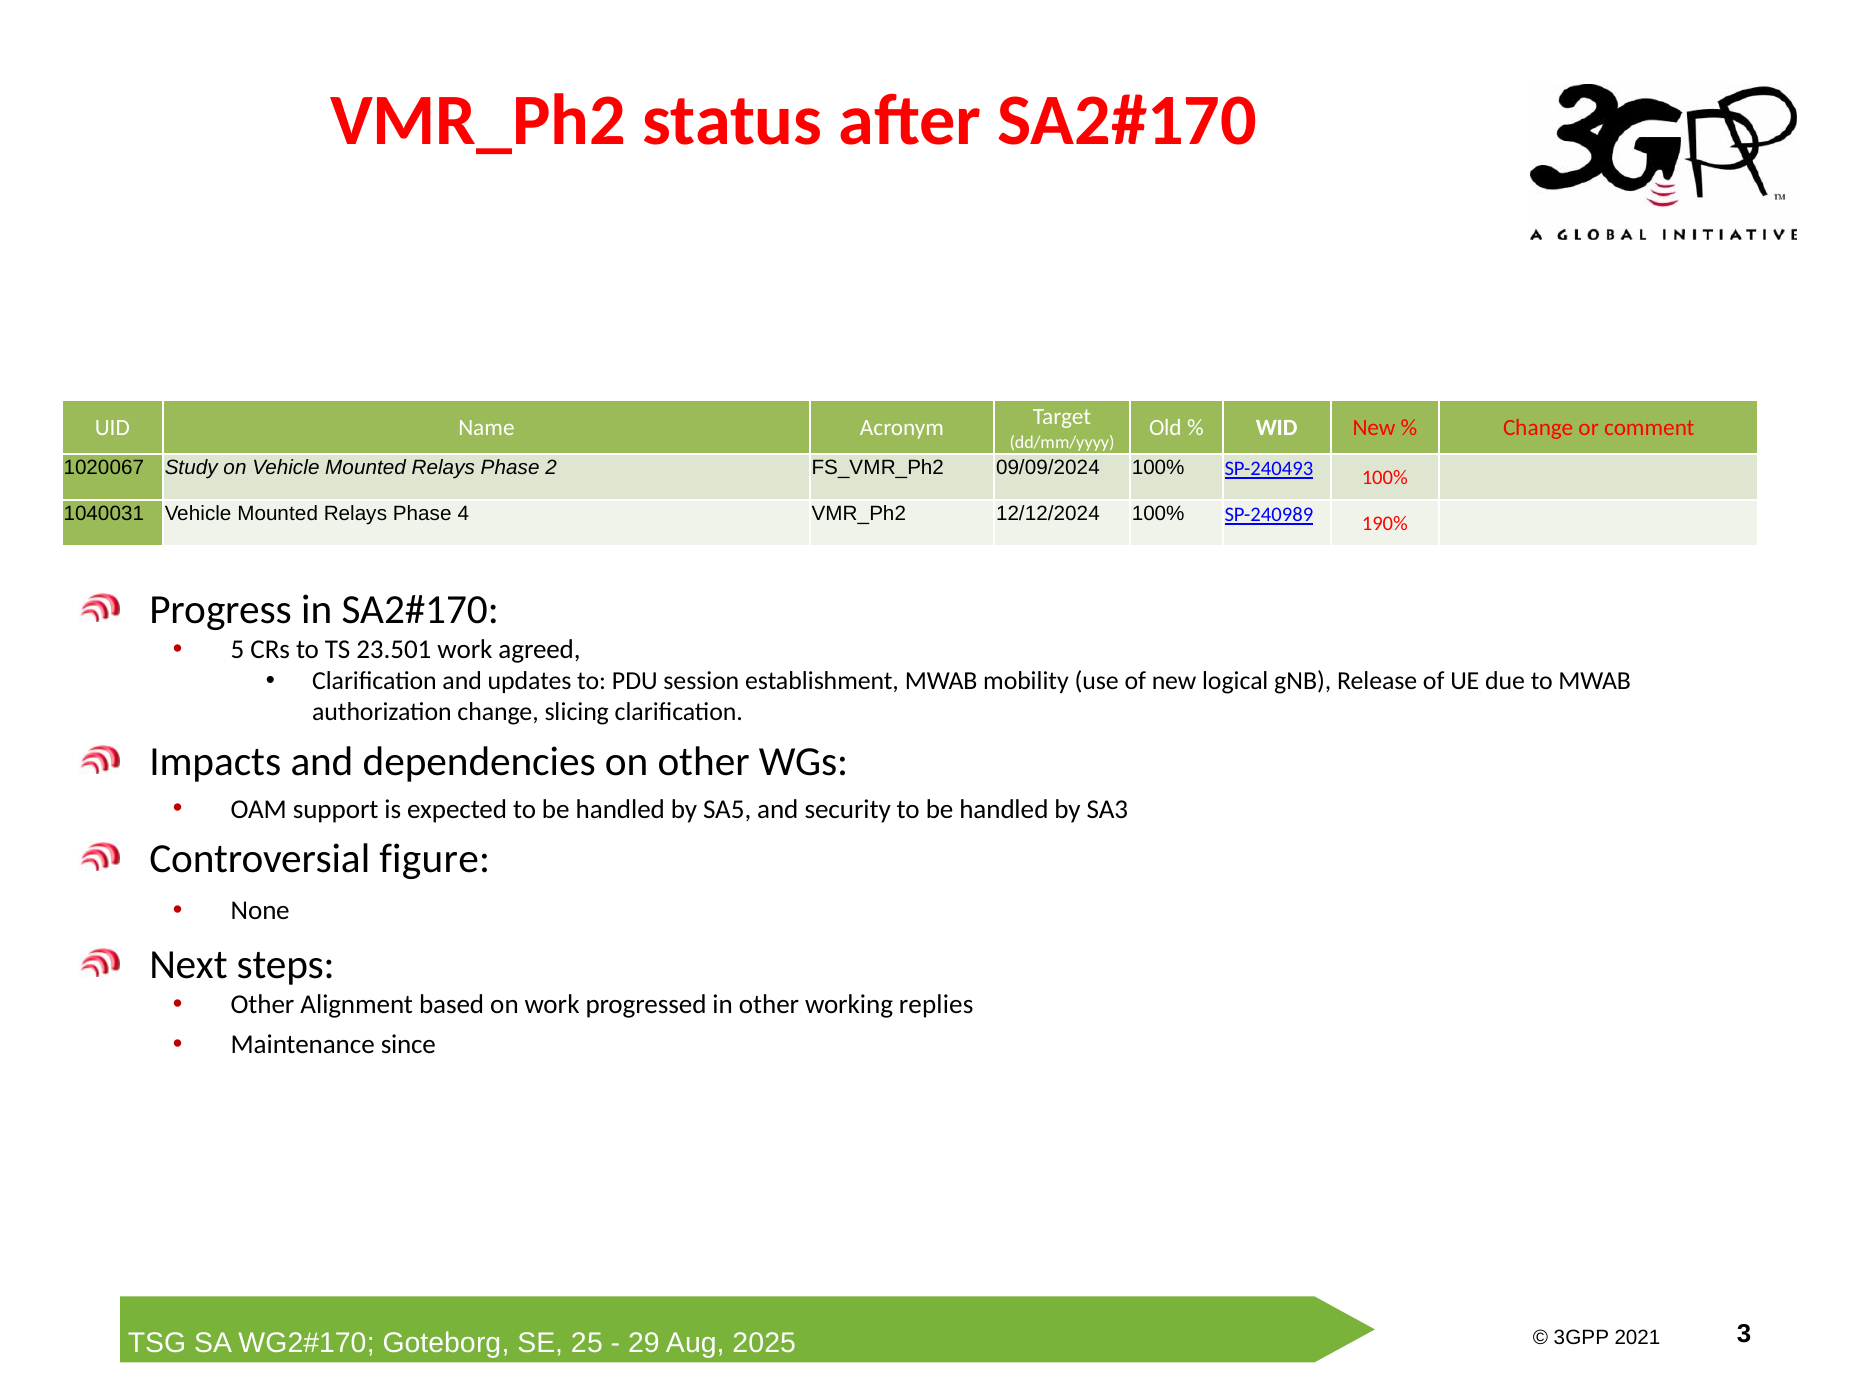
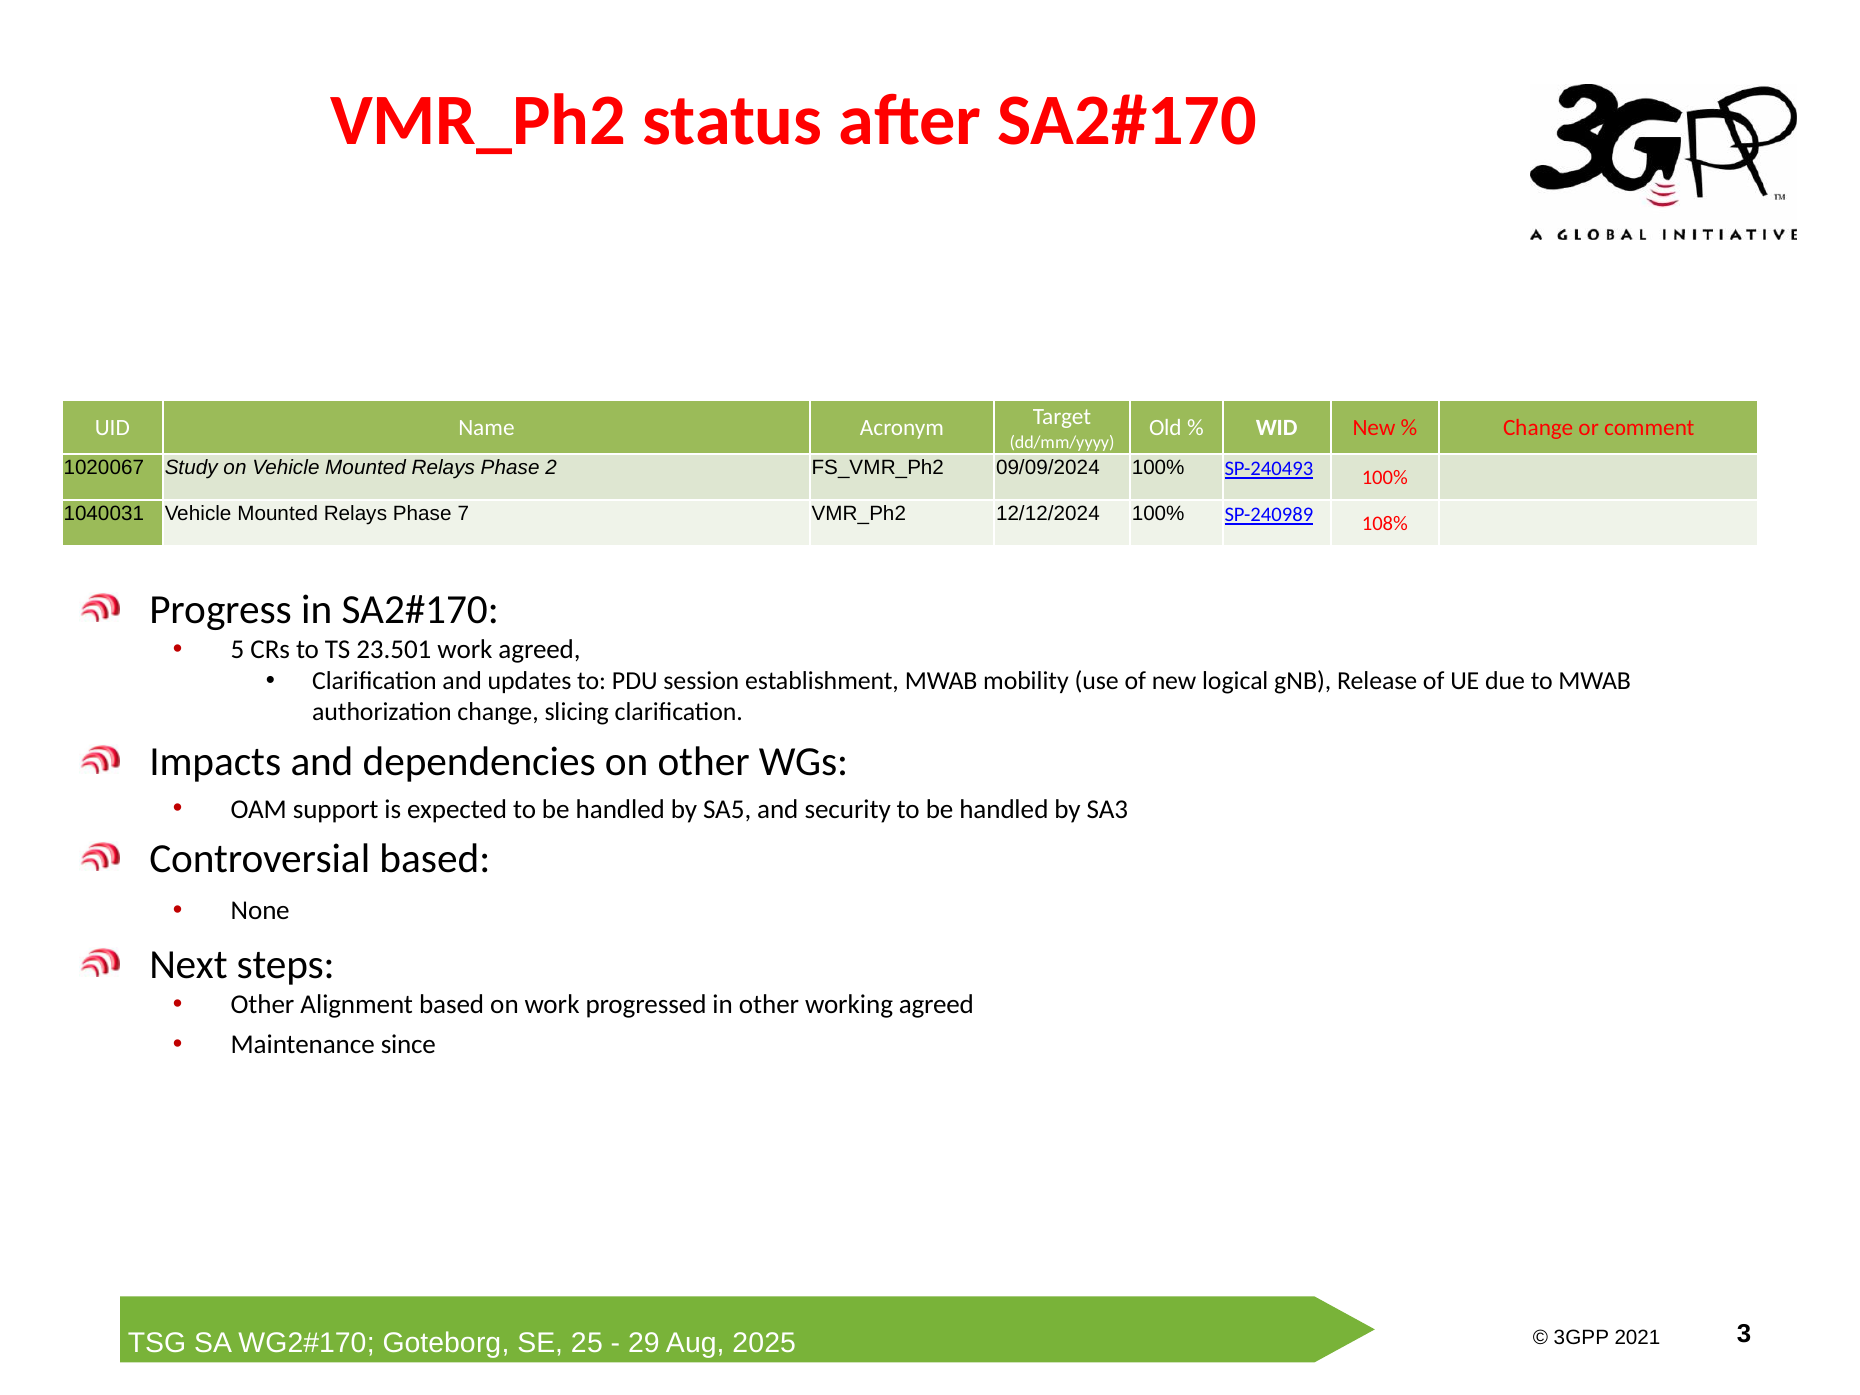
4: 4 -> 7 (463, 514)
190%: 190% -> 108% (1385, 524)
Controversial figure: figure -> based (435, 859)
working replies: replies -> agreed (936, 1005)
